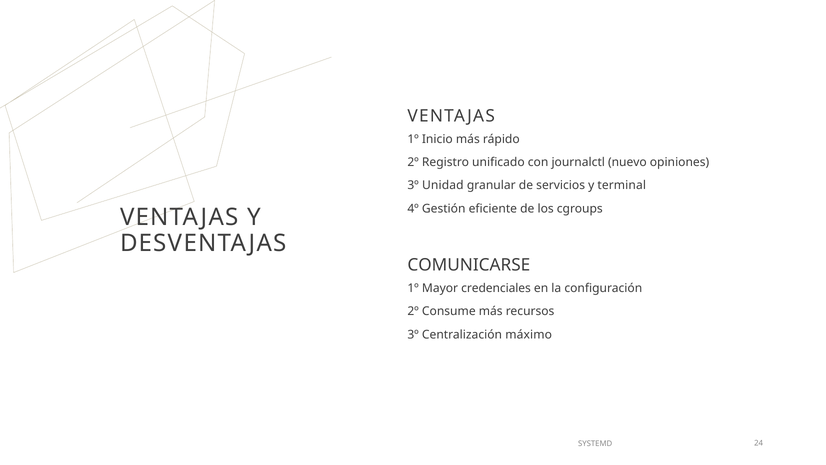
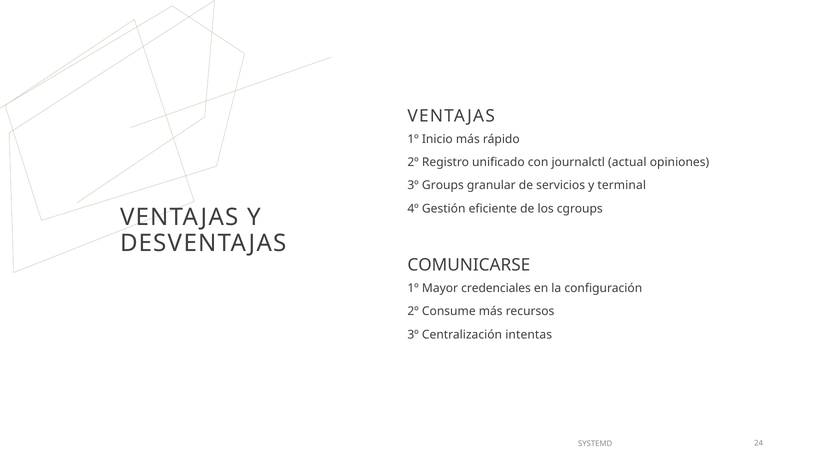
nuevo: nuevo -> actual (627, 162)
Unidad: Unidad -> Groups (443, 185)
máximo: máximo -> intentas (529, 334)
